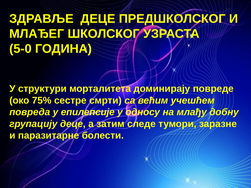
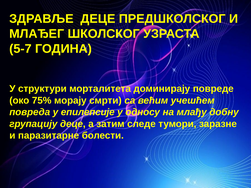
5-0: 5-0 -> 5-7 (21, 49)
сестре: сестре -> морају (70, 101)
